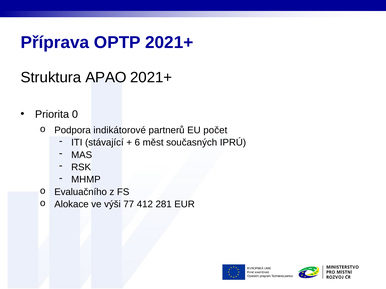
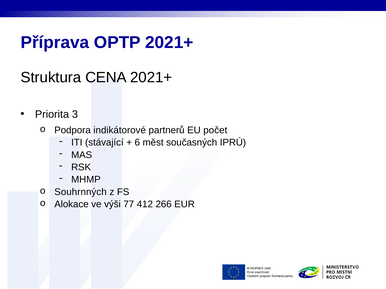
APAO: APAO -> CENA (106, 78)
0: 0 -> 3 (75, 115)
Evaluačního: Evaluačního -> Souhrnných (81, 192)
281: 281 -> 266 (164, 205)
